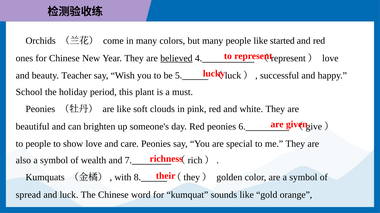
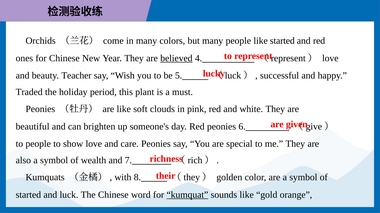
School: School -> Traded (29, 92)
spread: spread -> started (28, 195)
kumquat underline: none -> present (187, 195)
